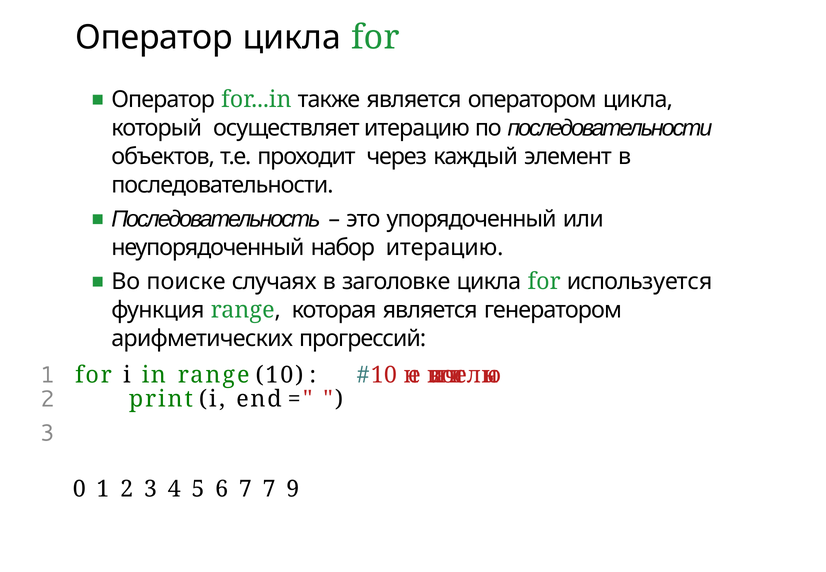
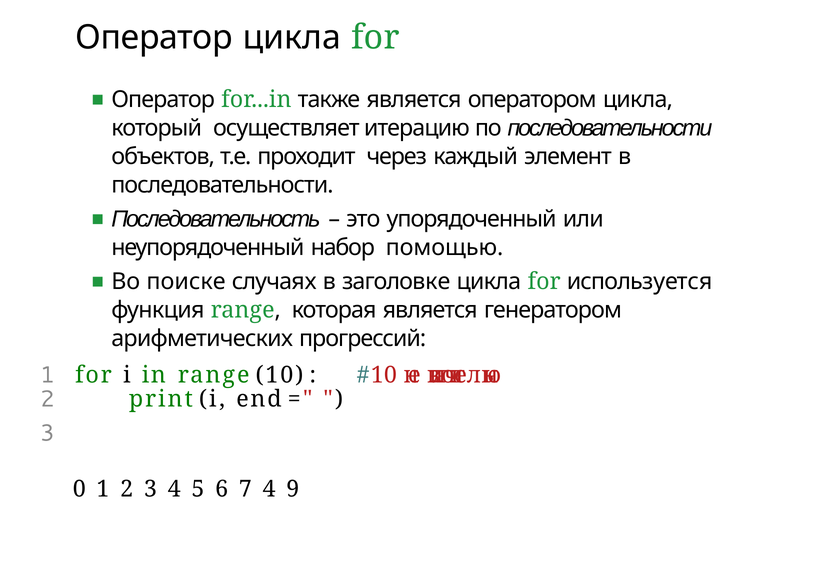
набор итерацию: итерацию -> помощью (445, 248)
7 7: 7 -> 4 (269, 489)
